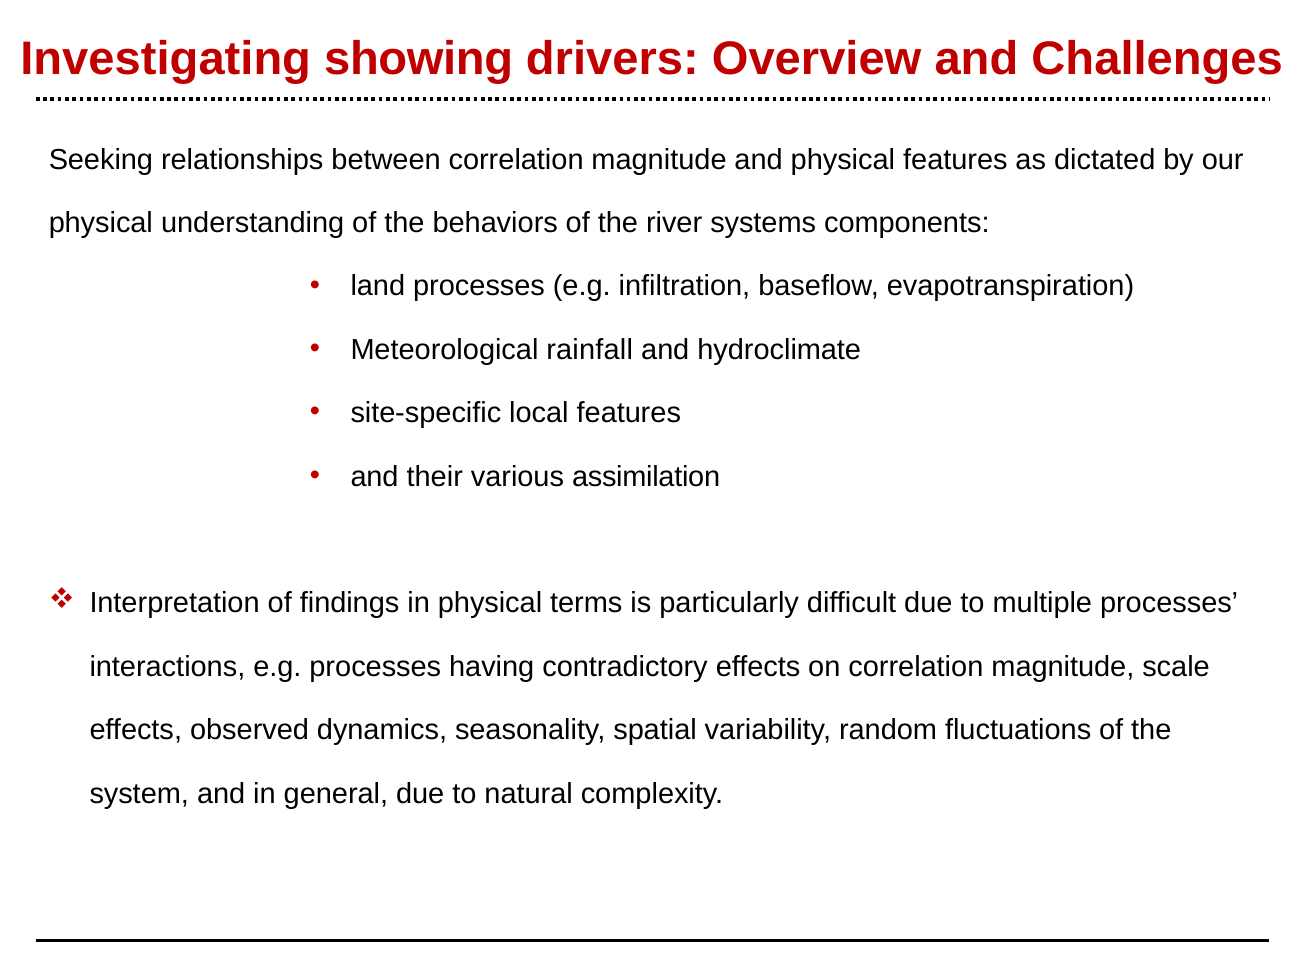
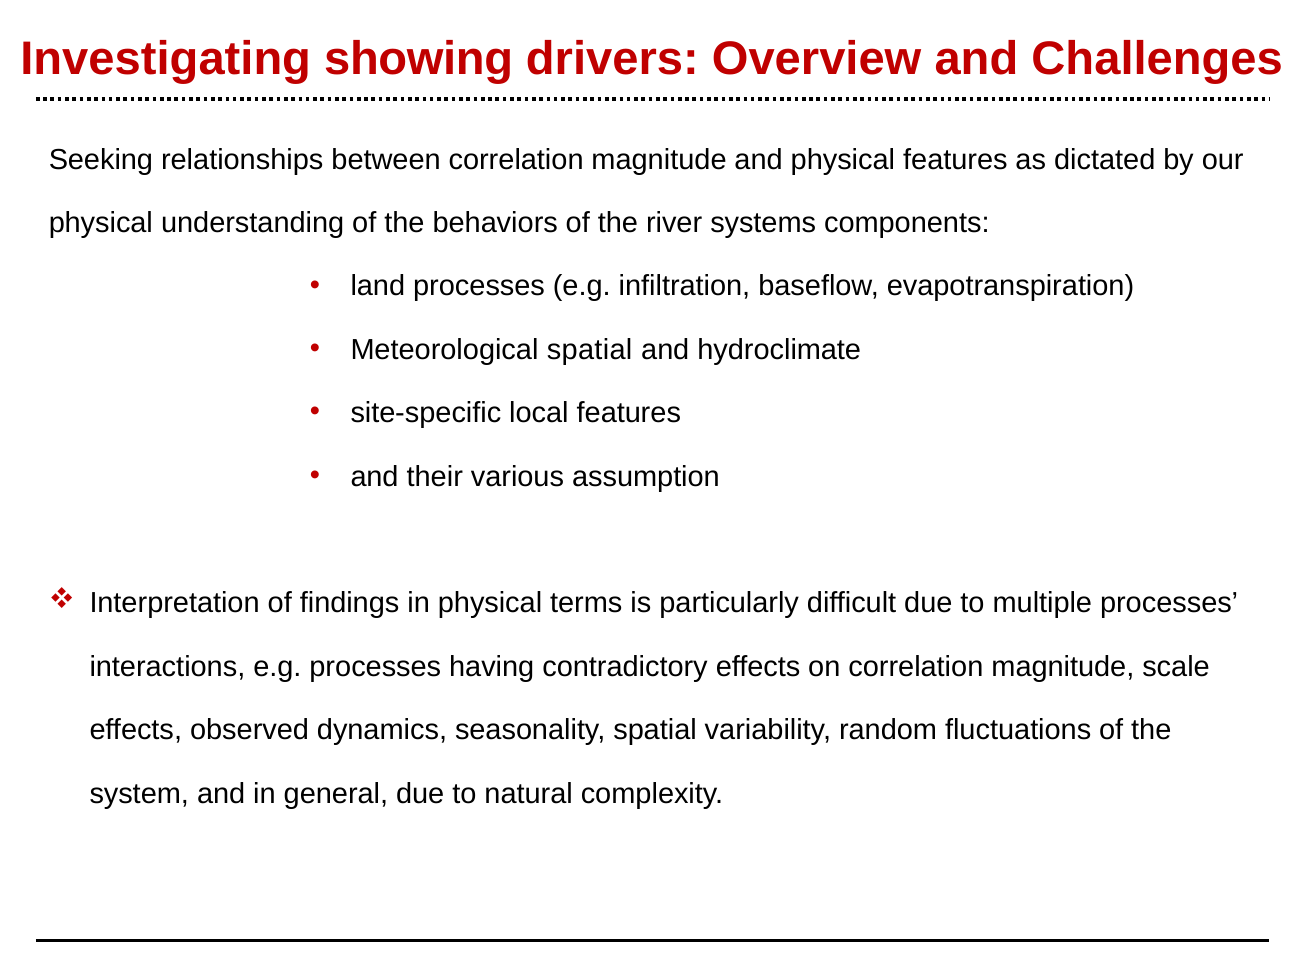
Meteorological rainfall: rainfall -> spatial (590, 350)
assimilation: assimilation -> assumption (646, 477)
